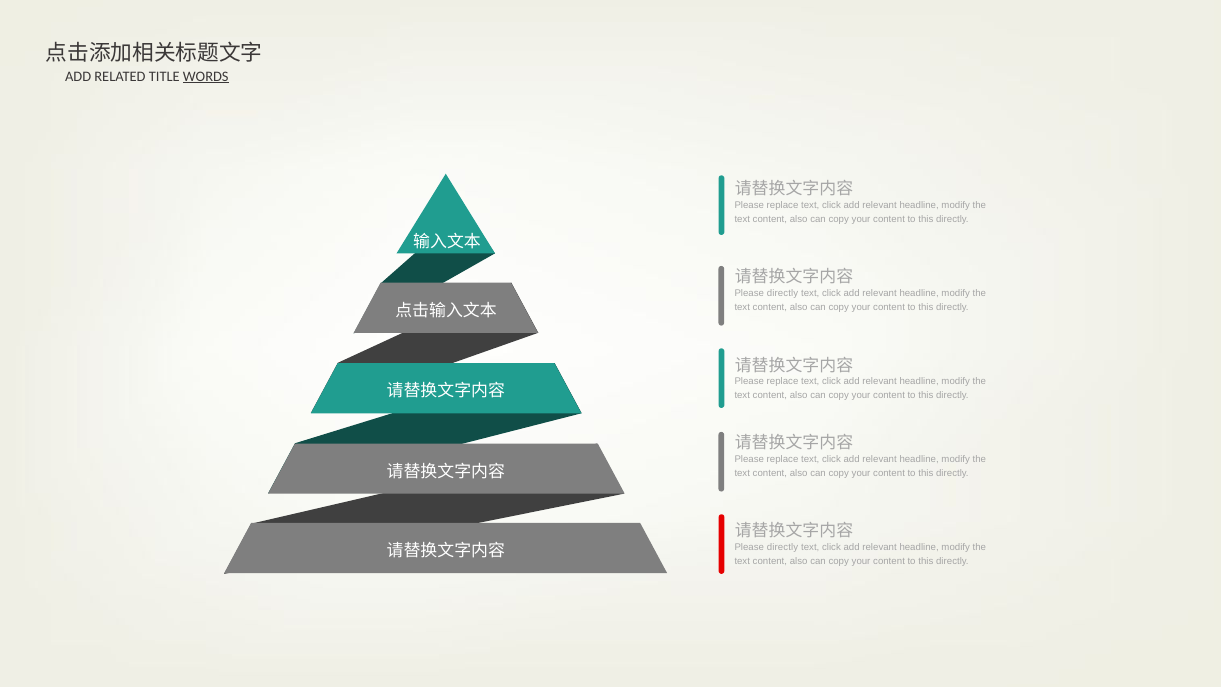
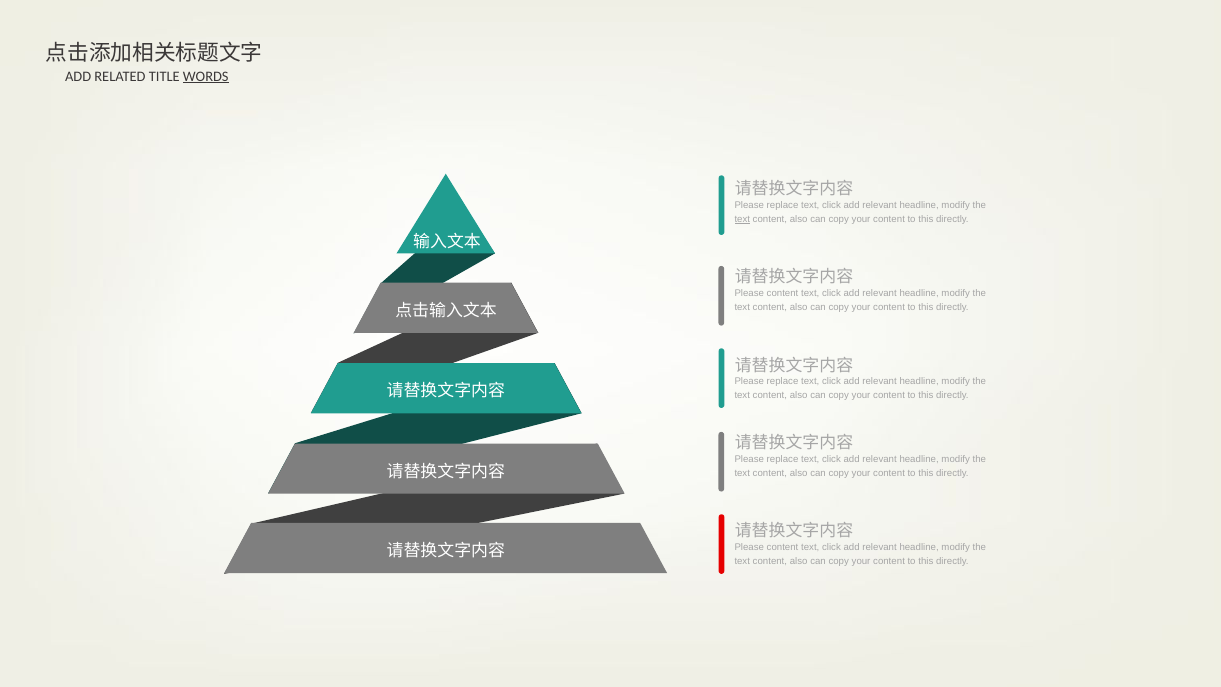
text underline: none -> present (742, 219)
directly: directly -> content (783, 293)
directly: directly -> content (783, 547)
